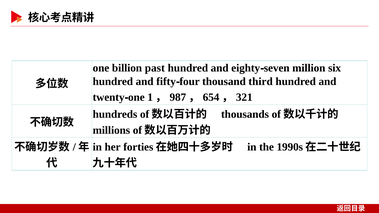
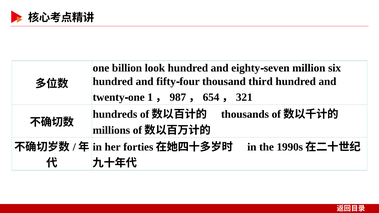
past: past -> look (155, 68)
